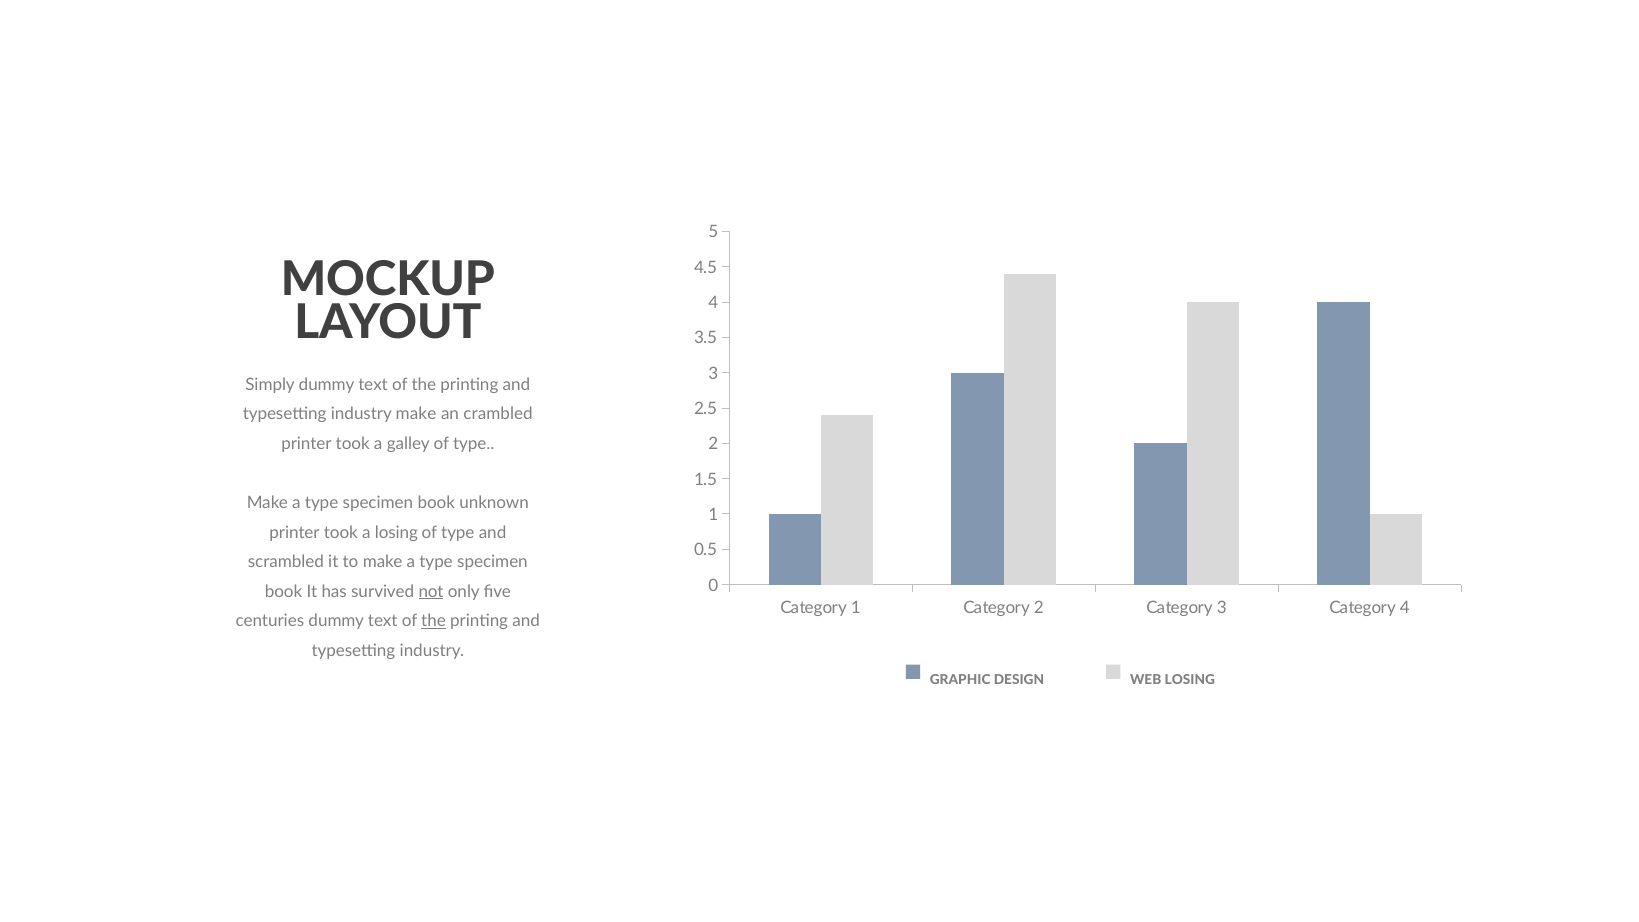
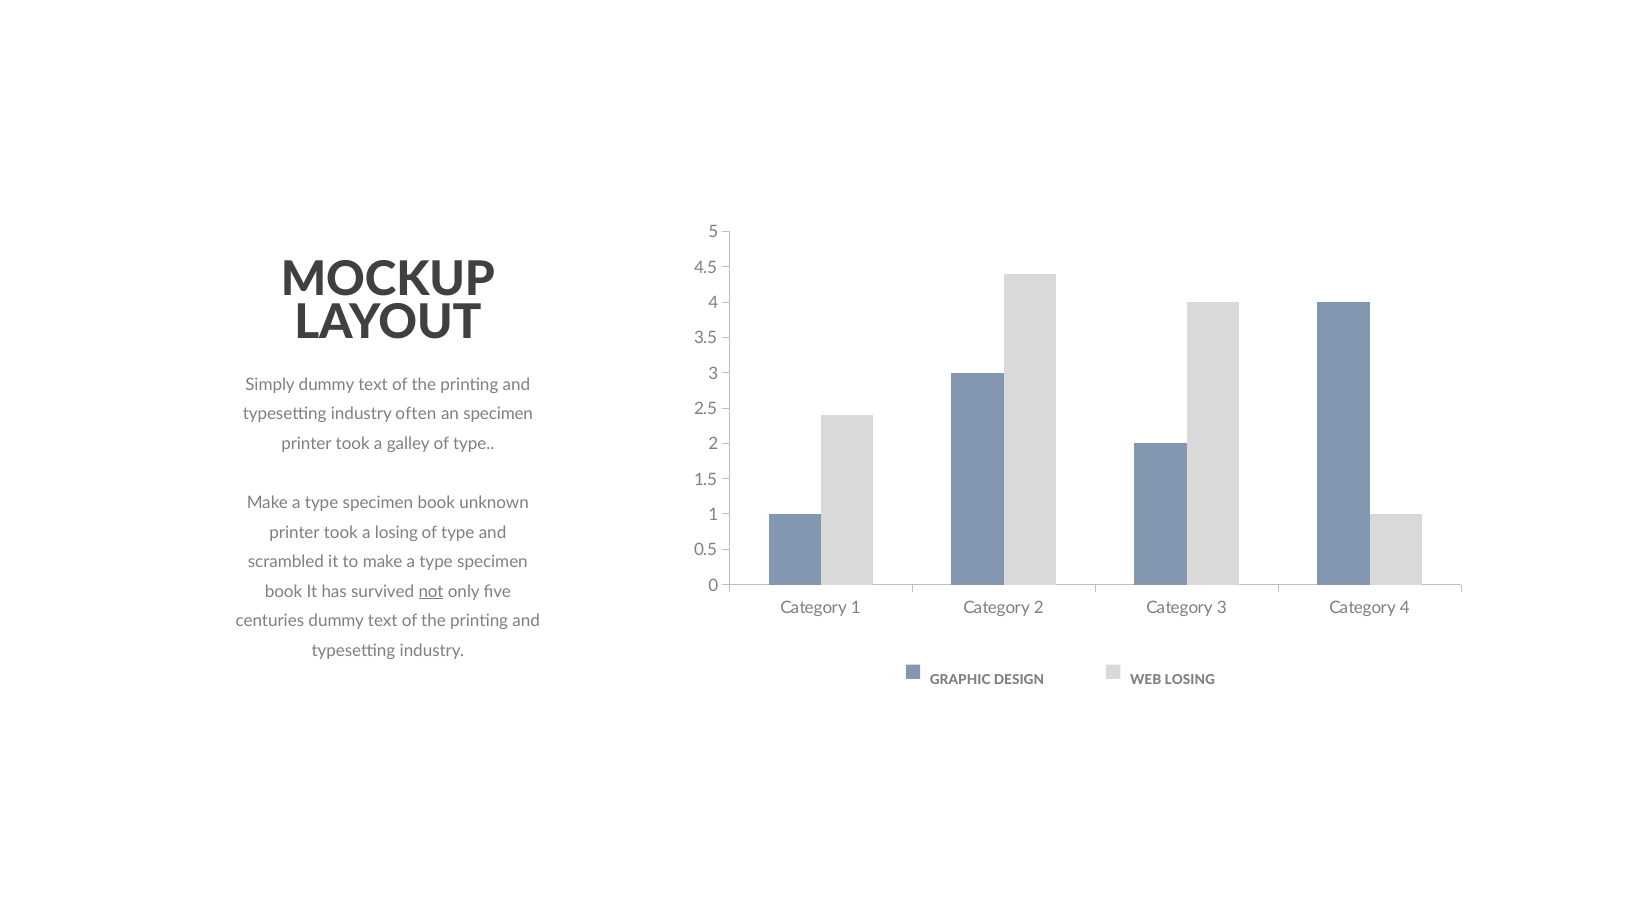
industry make: make -> often (416, 414)
an crambled: crambled -> specimen (498, 414)
the underline: present -> none (434, 621)
